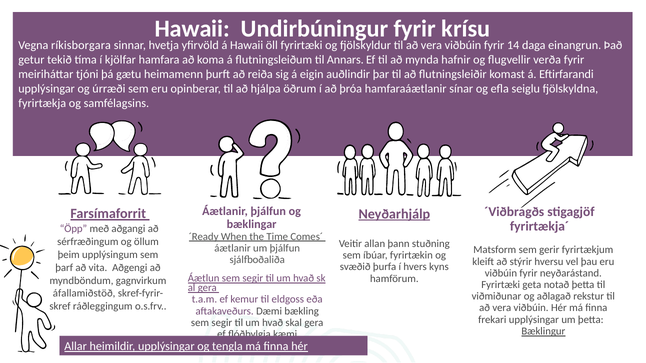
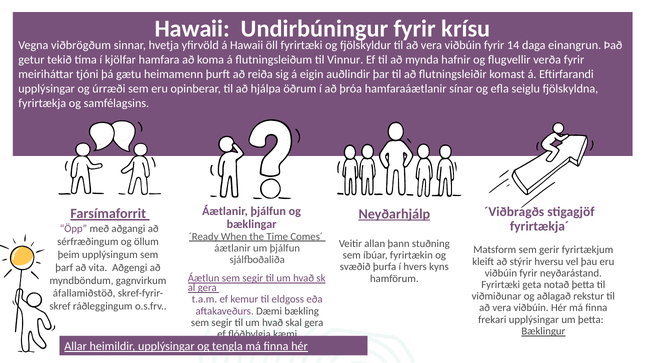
ríkisborgara: ríkisborgara -> viðbrögðum (81, 45)
Annars: Annars -> Vinnur (345, 60)
